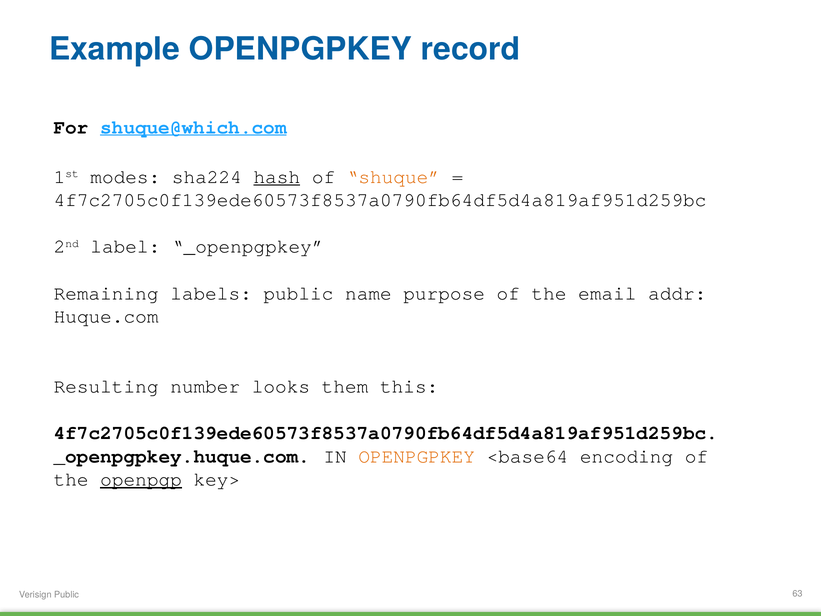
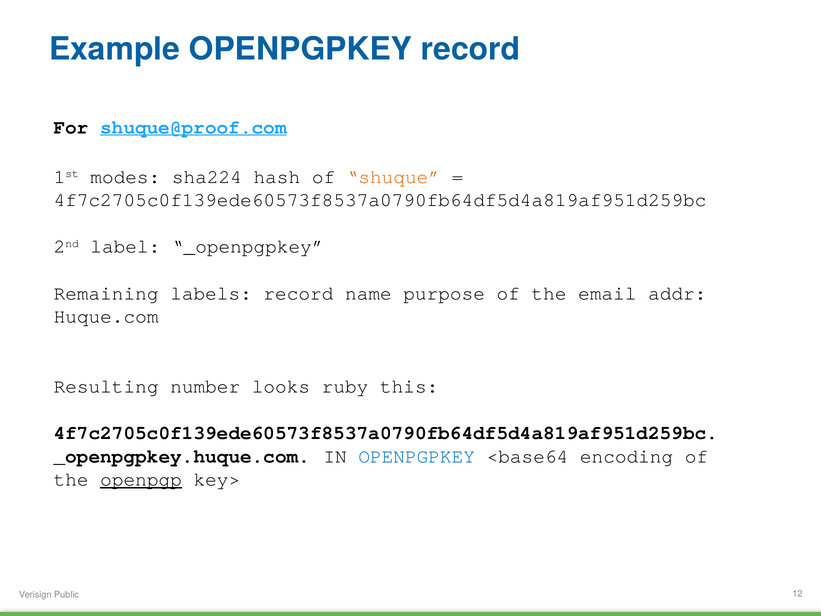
shuque@which.com: shuque@which.com -> shuque@proof.com (193, 127)
hash underline: present -> none (277, 177)
labels public: public -> record (298, 293)
them: them -> ruby (345, 386)
OPENPGPKEY colour: orange -> blue (417, 456)
63: 63 -> 12 (797, 593)
